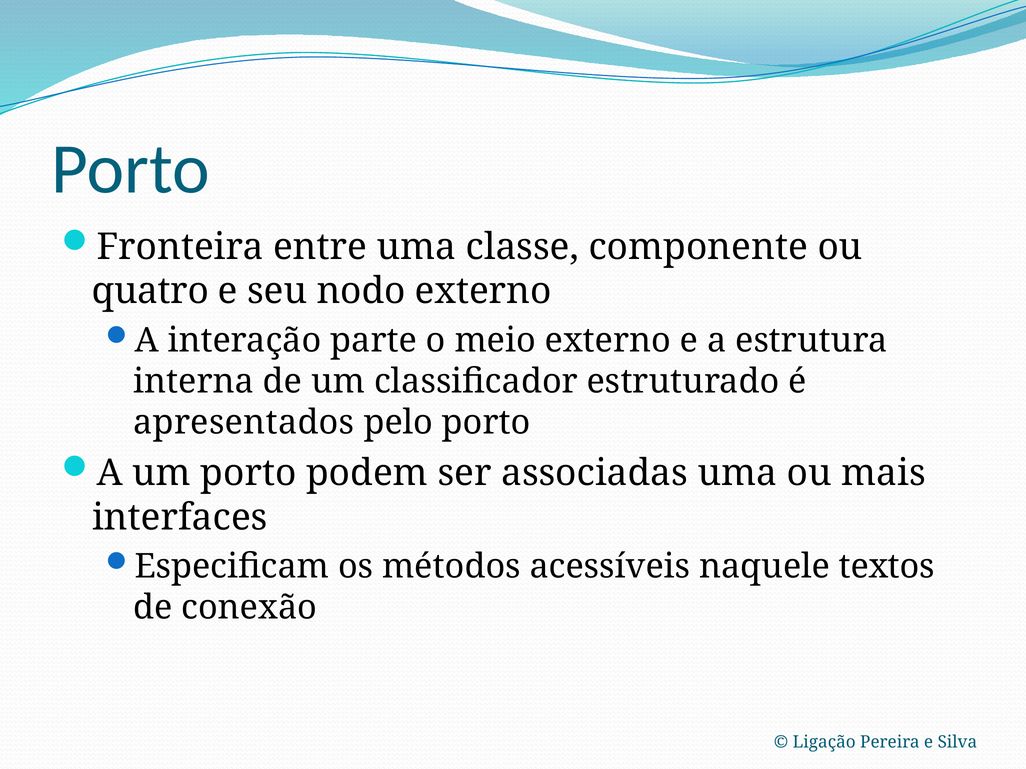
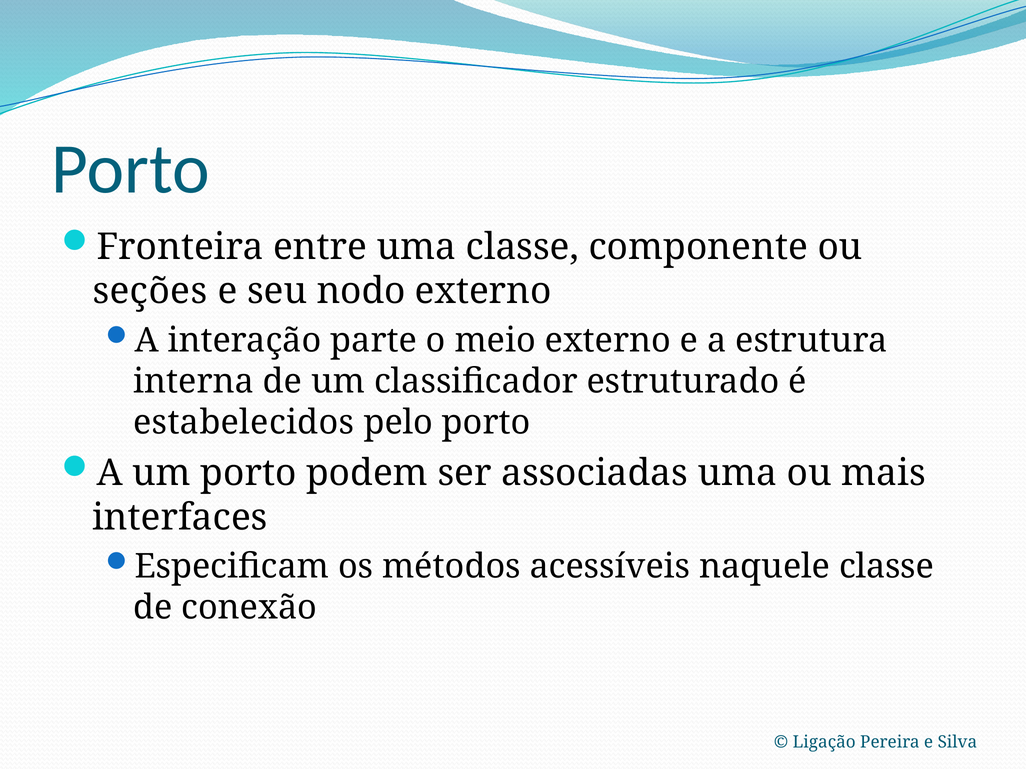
quatro: quatro -> seções (150, 291)
apresentados: apresentados -> estabelecidos (244, 423)
naquele textos: textos -> classe (887, 567)
